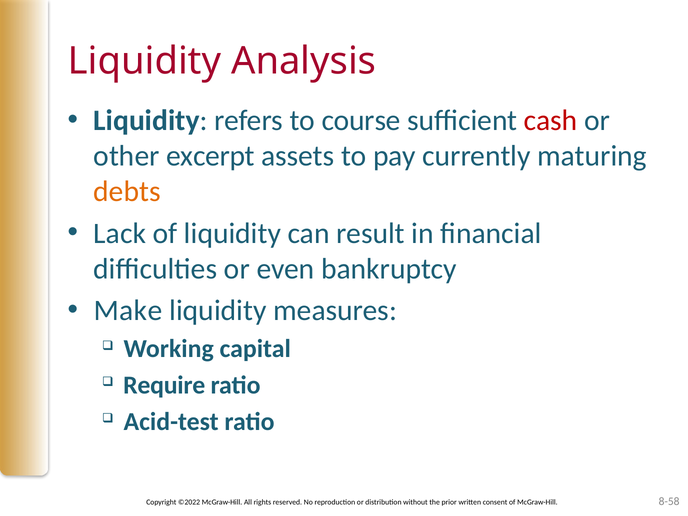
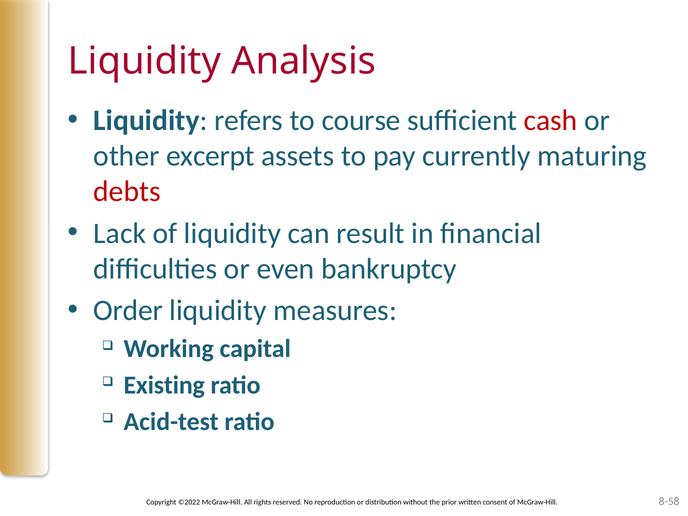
debts colour: orange -> red (127, 192)
Make: Make -> Order (128, 310)
Require: Require -> Existing (164, 385)
